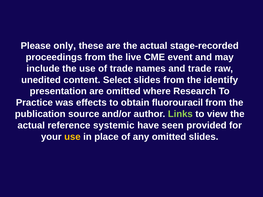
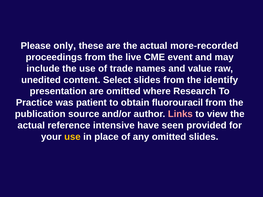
stage-recorded: stage-recorded -> more-recorded (204, 46)
and trade: trade -> value (200, 69)
effects: effects -> patient (91, 103)
Links colour: light green -> pink (180, 114)
systemic: systemic -> intensive (114, 126)
